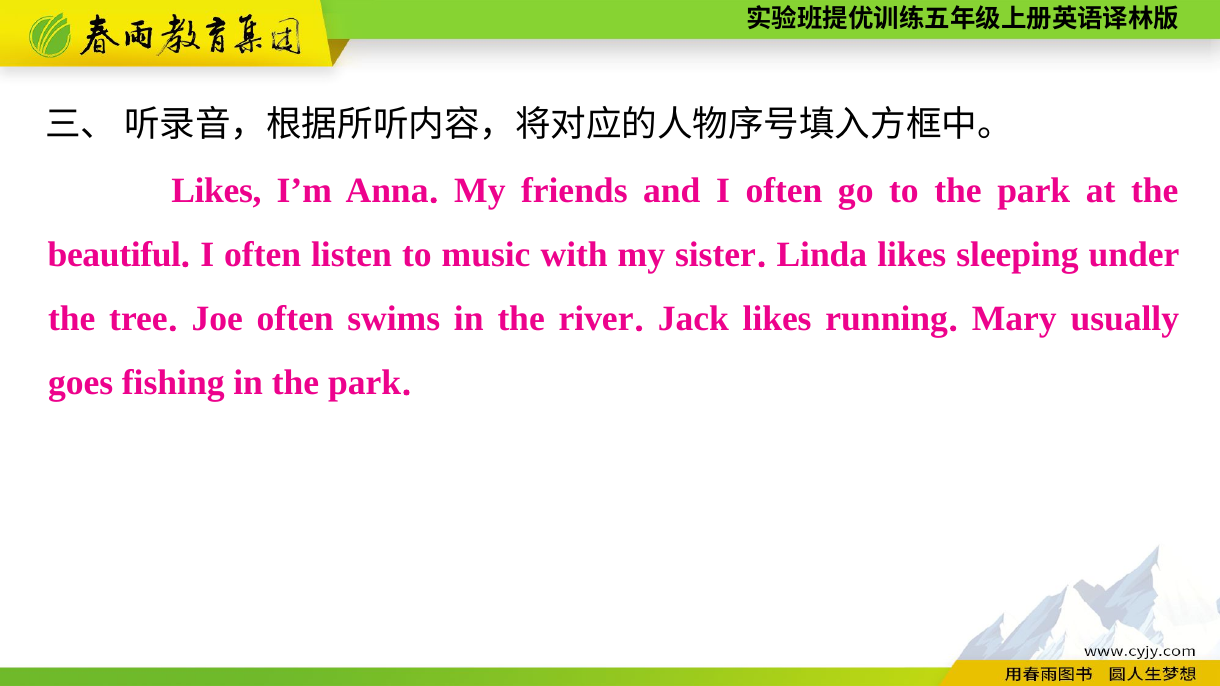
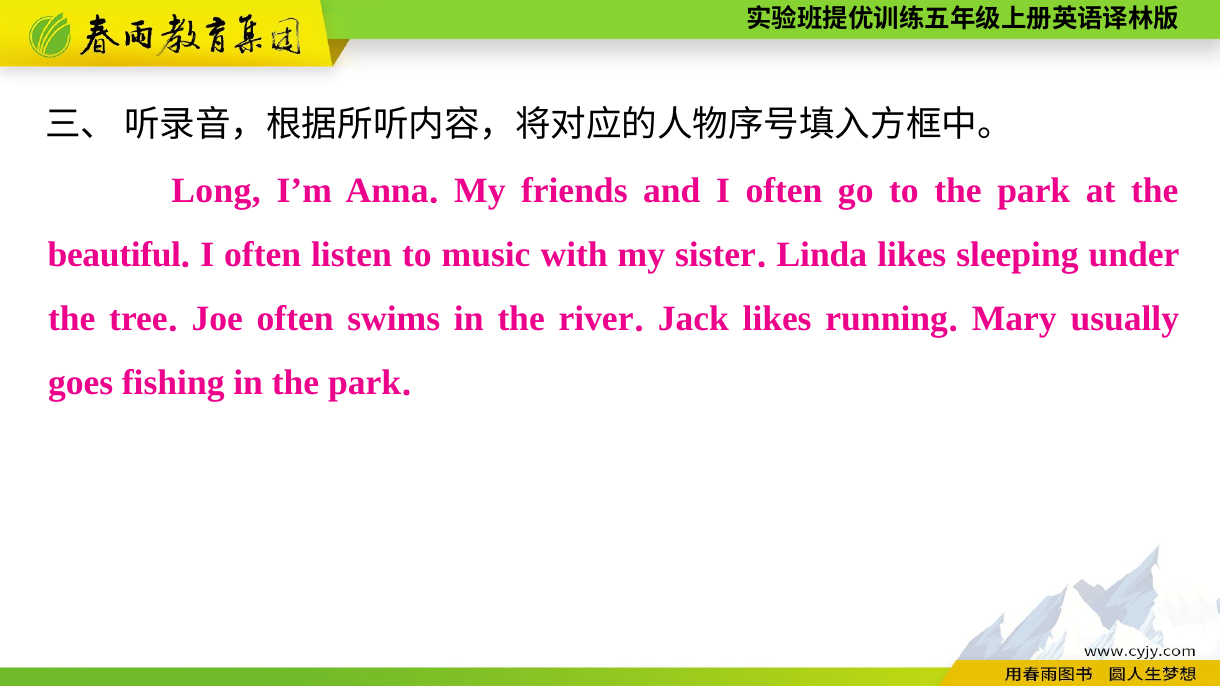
Likes: Likes -> Long (216, 191)
